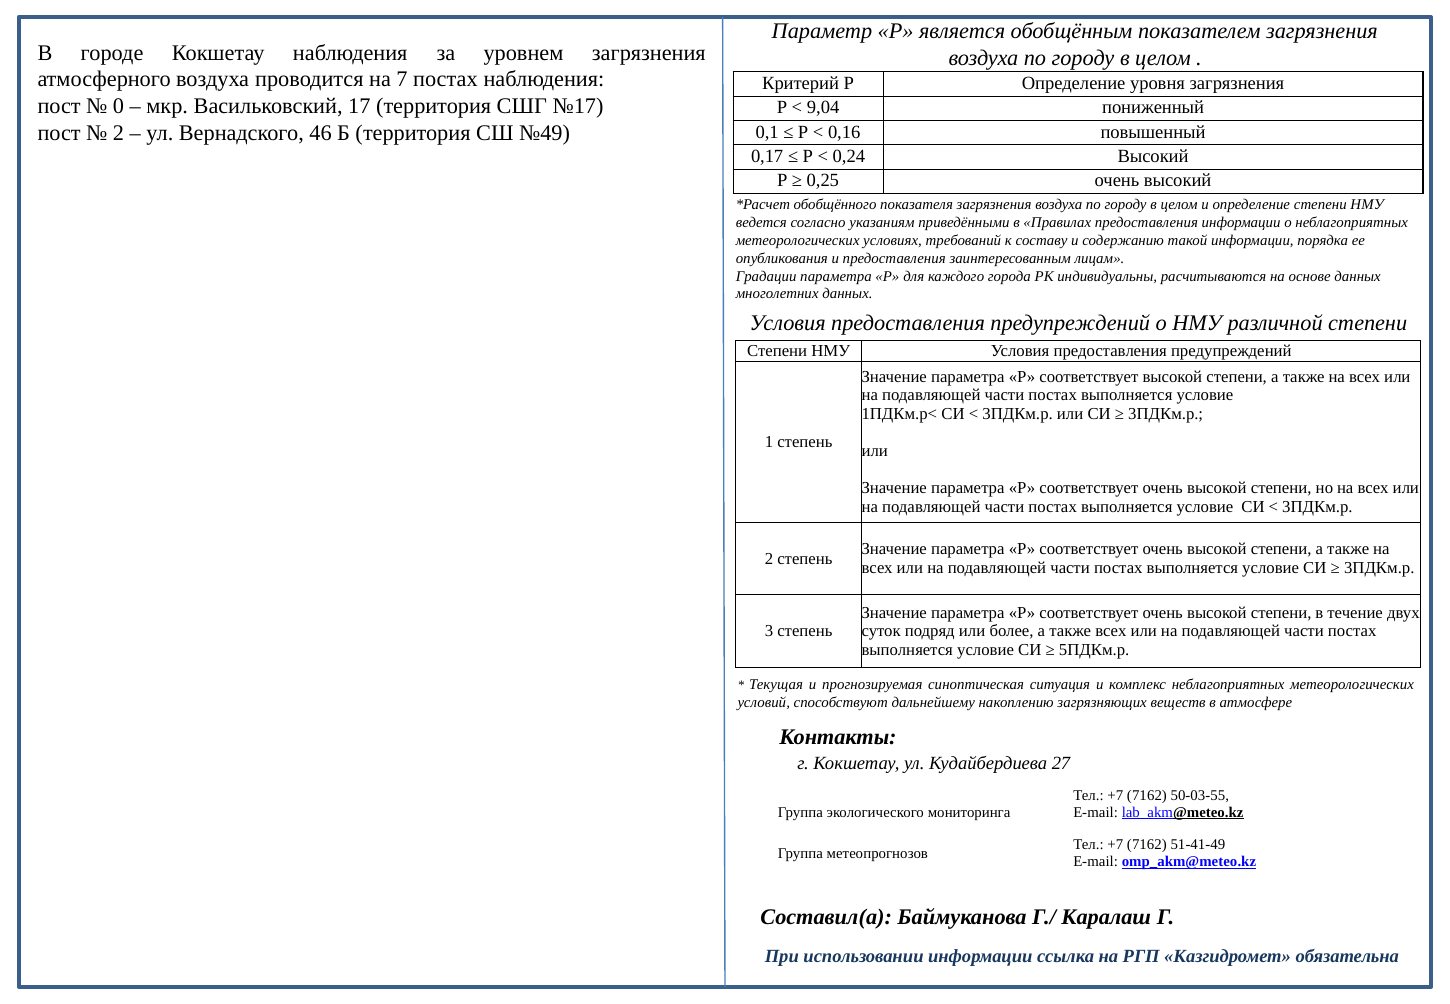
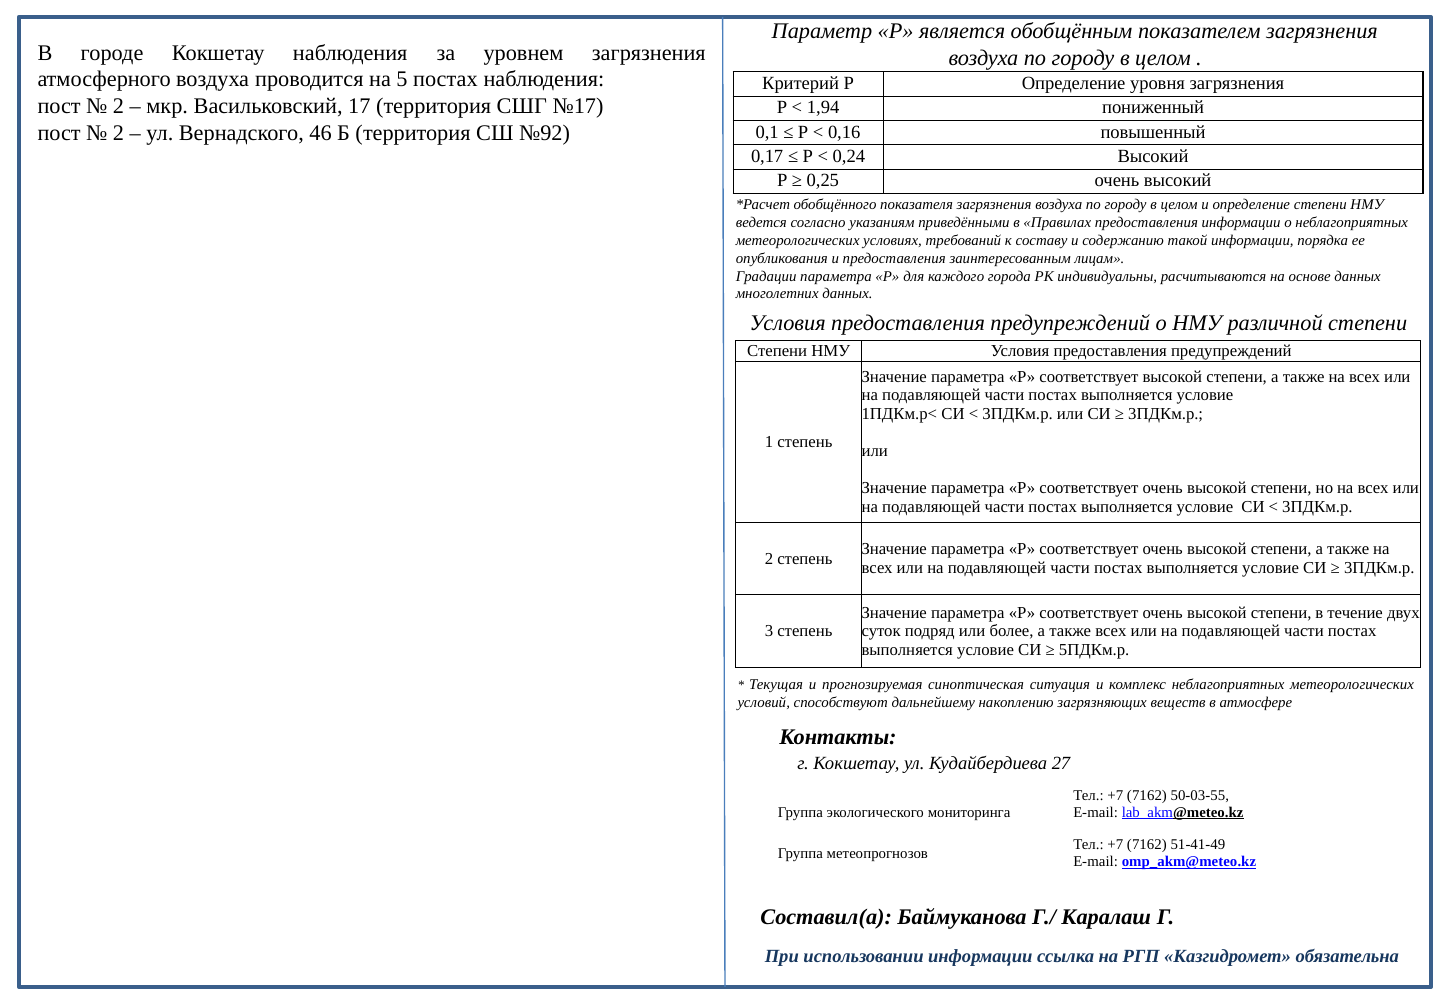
7: 7 -> 5 (402, 80)
0: 0 -> 2 (119, 106)
9,04: 9,04 -> 1,94 (823, 108)
№49: №49 -> №92 (545, 133)
